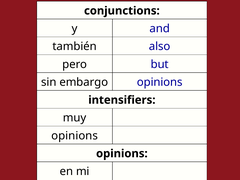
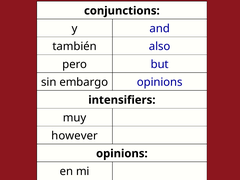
opinions: opinions -> however (75, 136)
